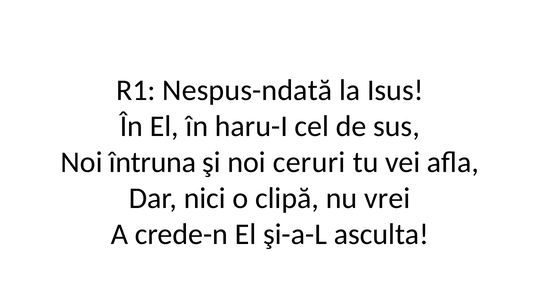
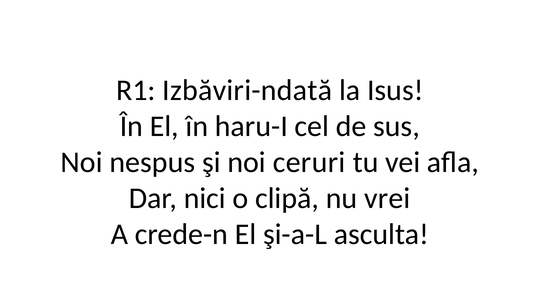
Nespus-ndată: Nespus-ndată -> Izbăviri-ndată (247, 90)
întruna: întruna -> nespus (152, 162)
